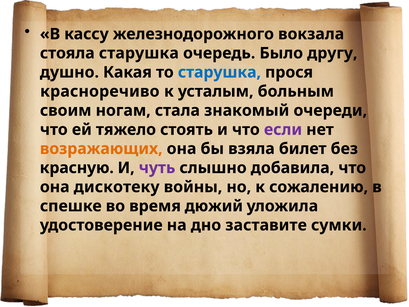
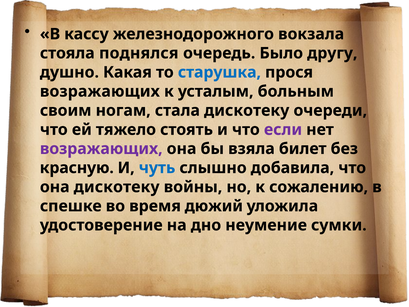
стояла старушка: старушка -> поднялся (139, 53)
красноречиво: красноречиво -> возражающих (100, 91)
стала знакомый: знакомый -> дискотеку (247, 110)
возражающих colour: orange -> purple (101, 149)
чуть colour: purple -> blue (157, 168)
заставите: заставите -> неумение (266, 225)
